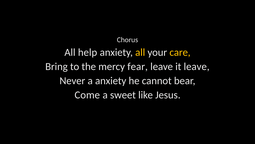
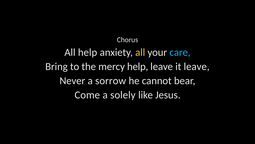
care colour: yellow -> light blue (180, 52)
mercy fear: fear -> help (138, 66)
a anxiety: anxiety -> sorrow (111, 80)
sweet: sweet -> solely (123, 95)
